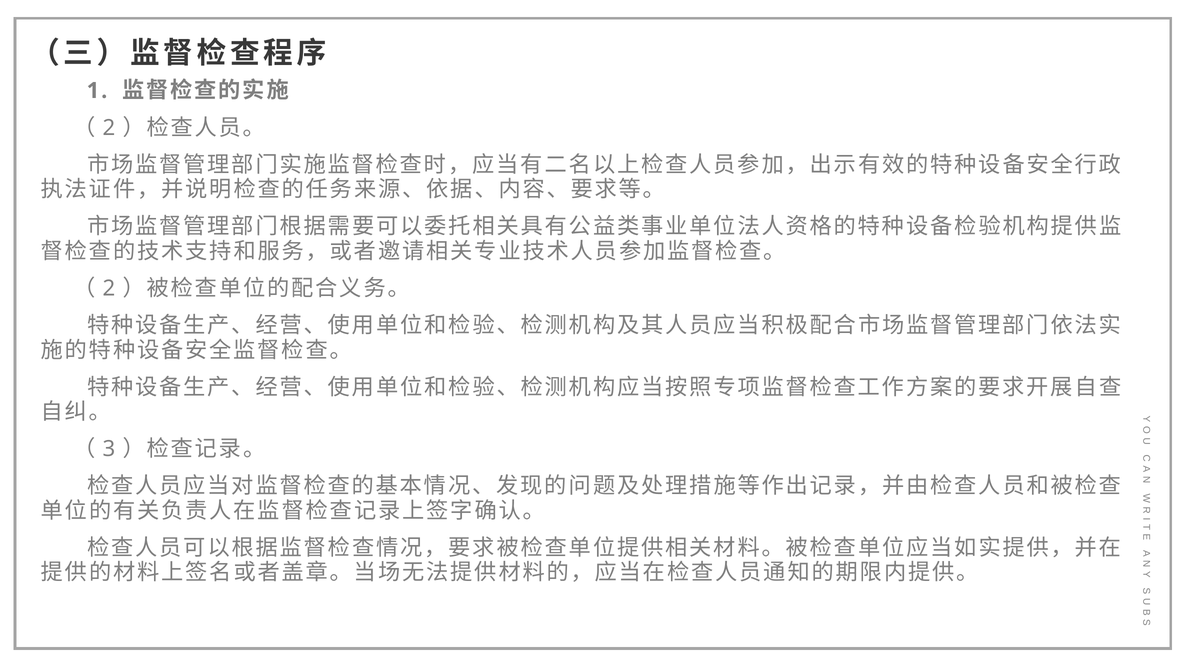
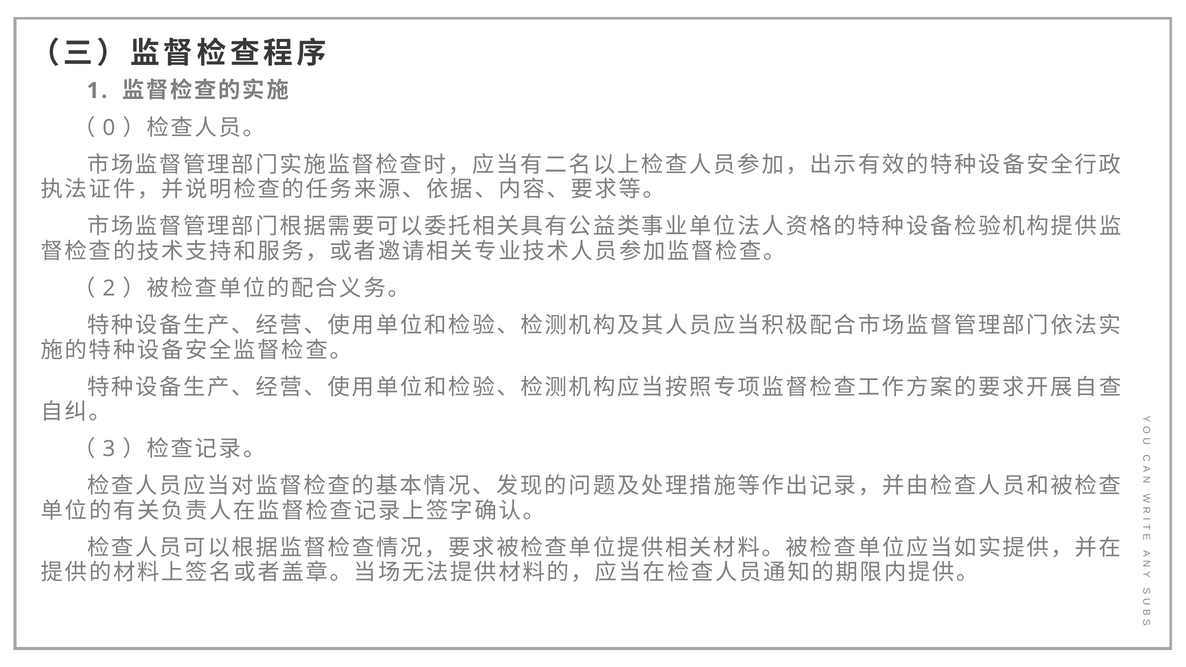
2: 2 -> 0 (109, 128)
